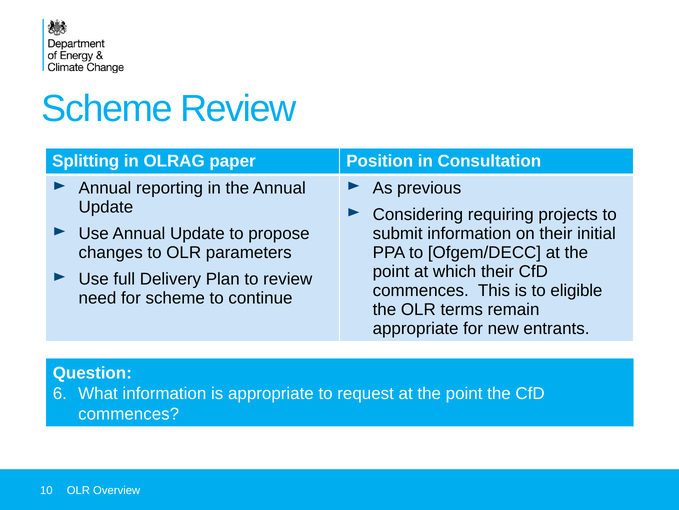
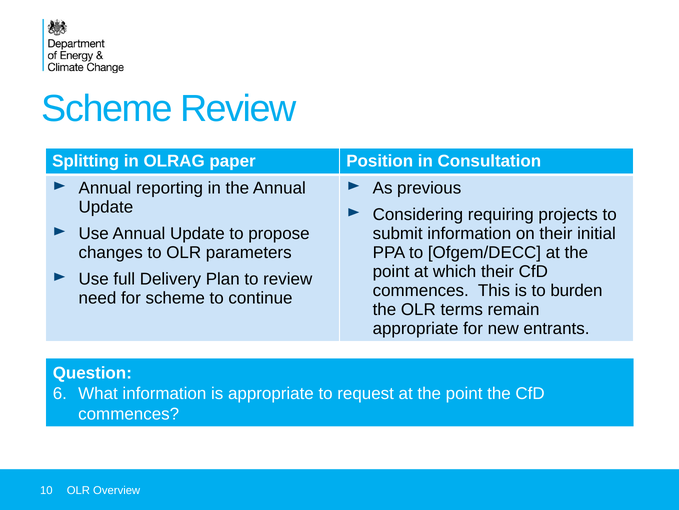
eligible: eligible -> burden (576, 290)
